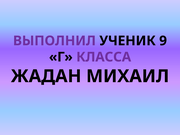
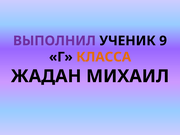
КЛАССА colour: purple -> orange (104, 57)
